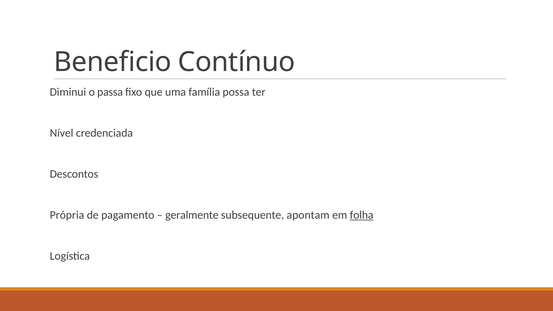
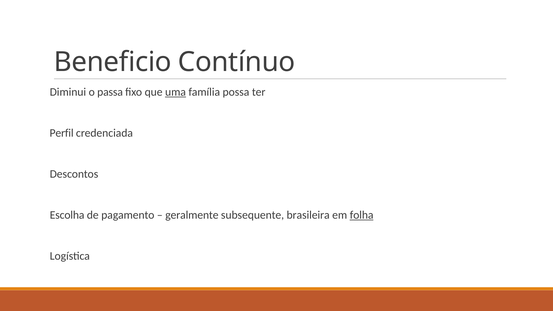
uma underline: none -> present (176, 92)
Nível: Nível -> Perfil (62, 133)
Própria: Própria -> Escolha (67, 215)
apontam: apontam -> brasileira (308, 215)
